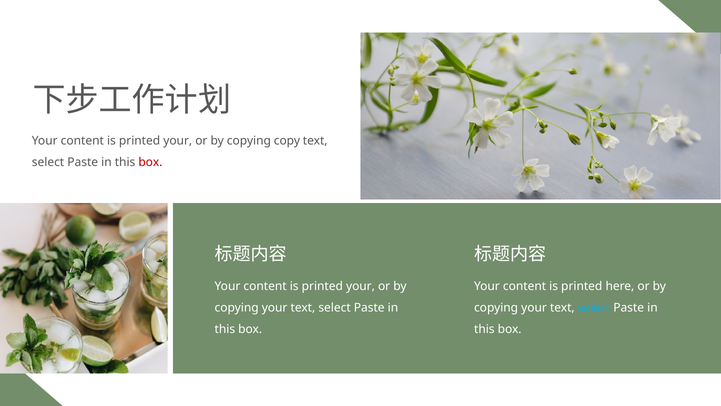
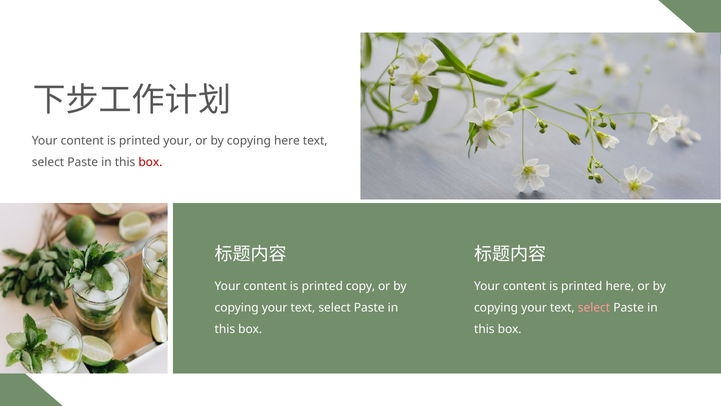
copying copy: copy -> here (287, 140)
your: your -> copy (361, 286)
select colour: light blue -> pink (594, 308)
